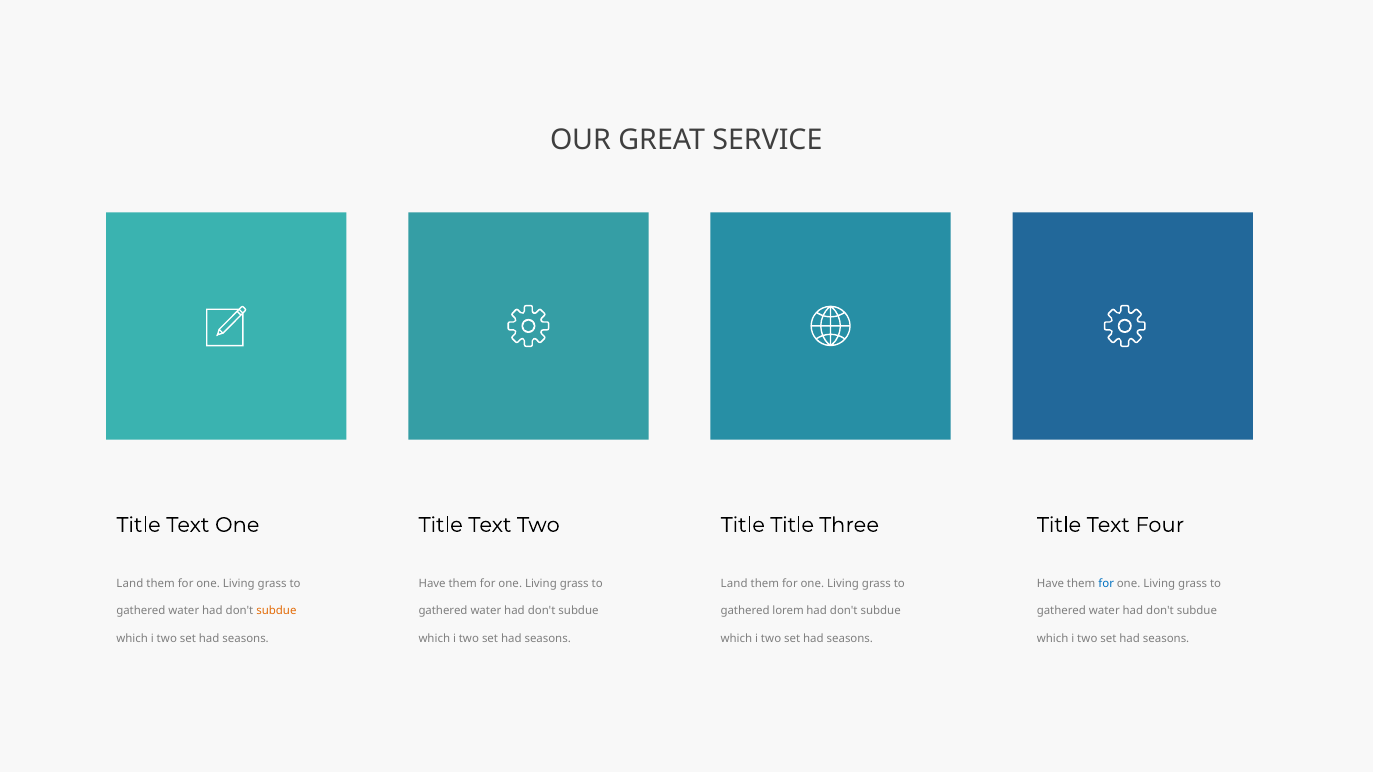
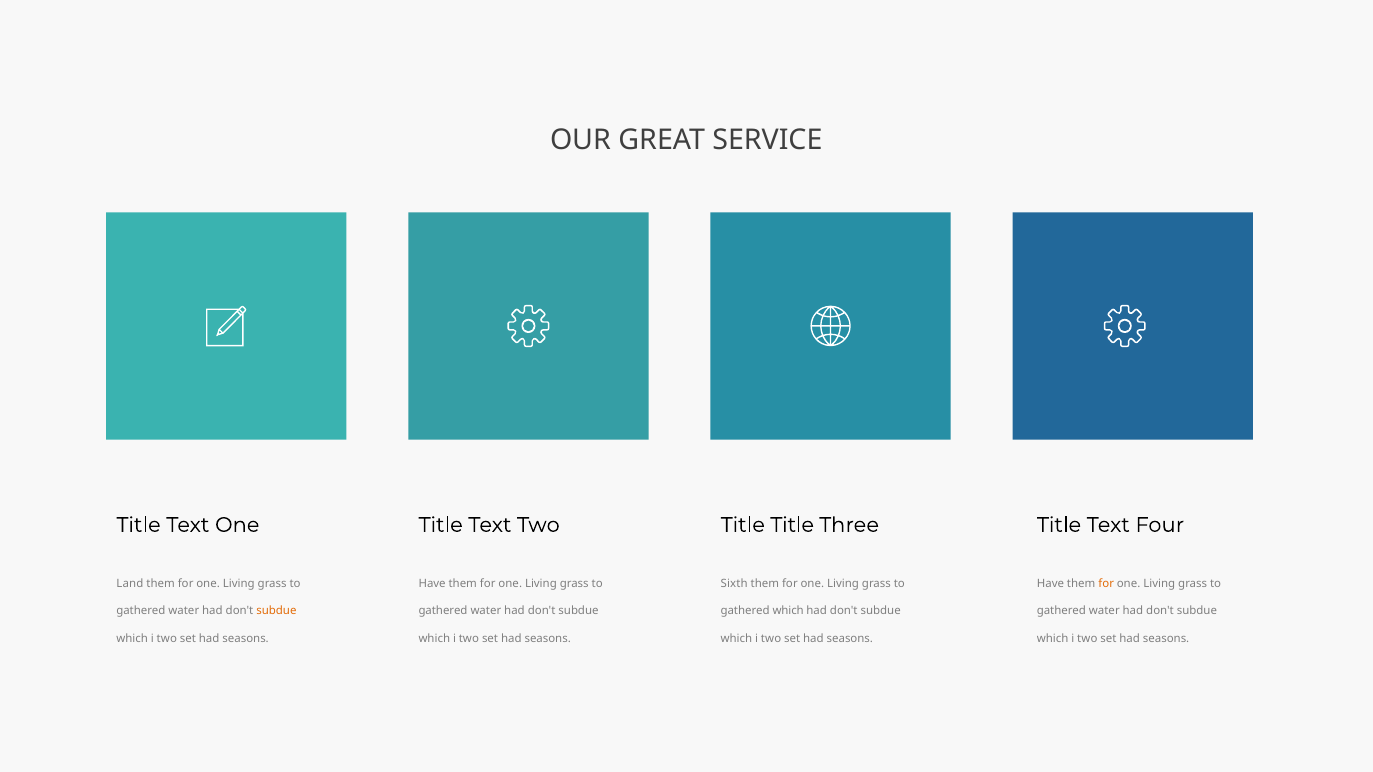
Land: Land -> Sixth (734, 584)
for colour: blue -> orange (1106, 584)
gathered lorem: lorem -> which (788, 611)
